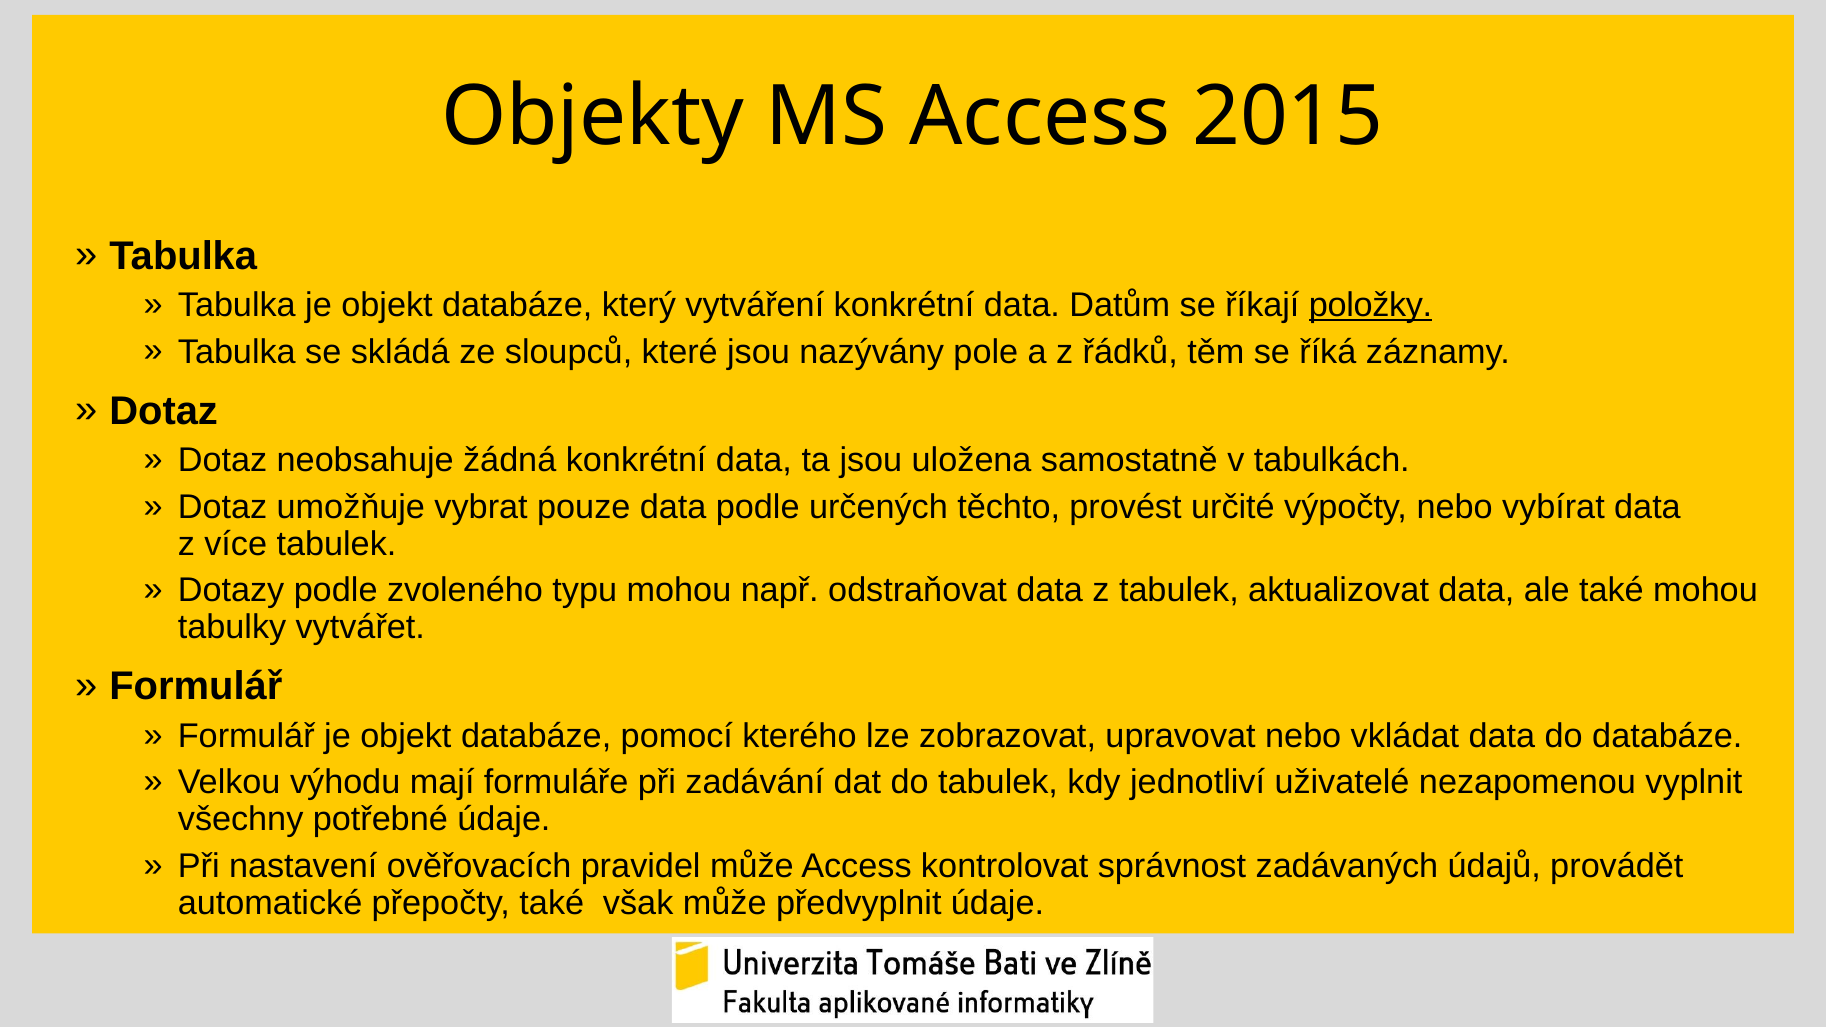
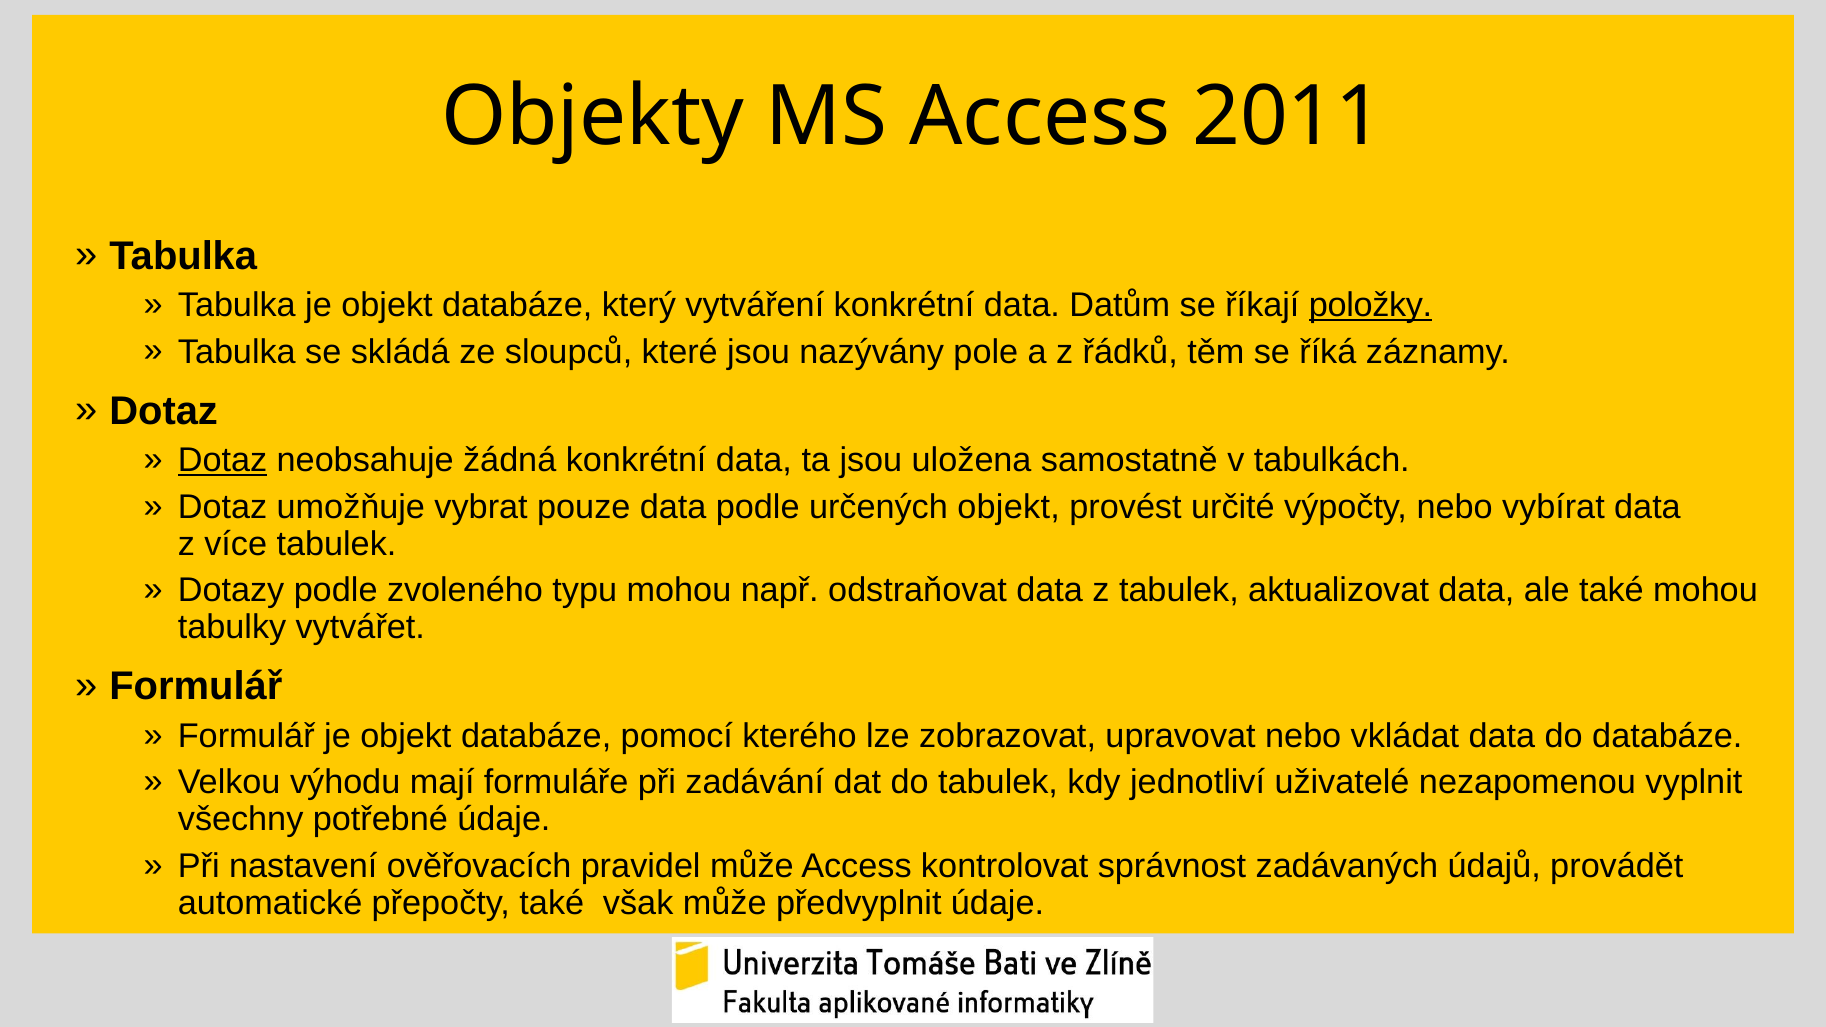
2015: 2015 -> 2011 (1288, 117)
Dotaz underline: none -> present (223, 461)
určených těchto: těchto -> objekt (1009, 507)
